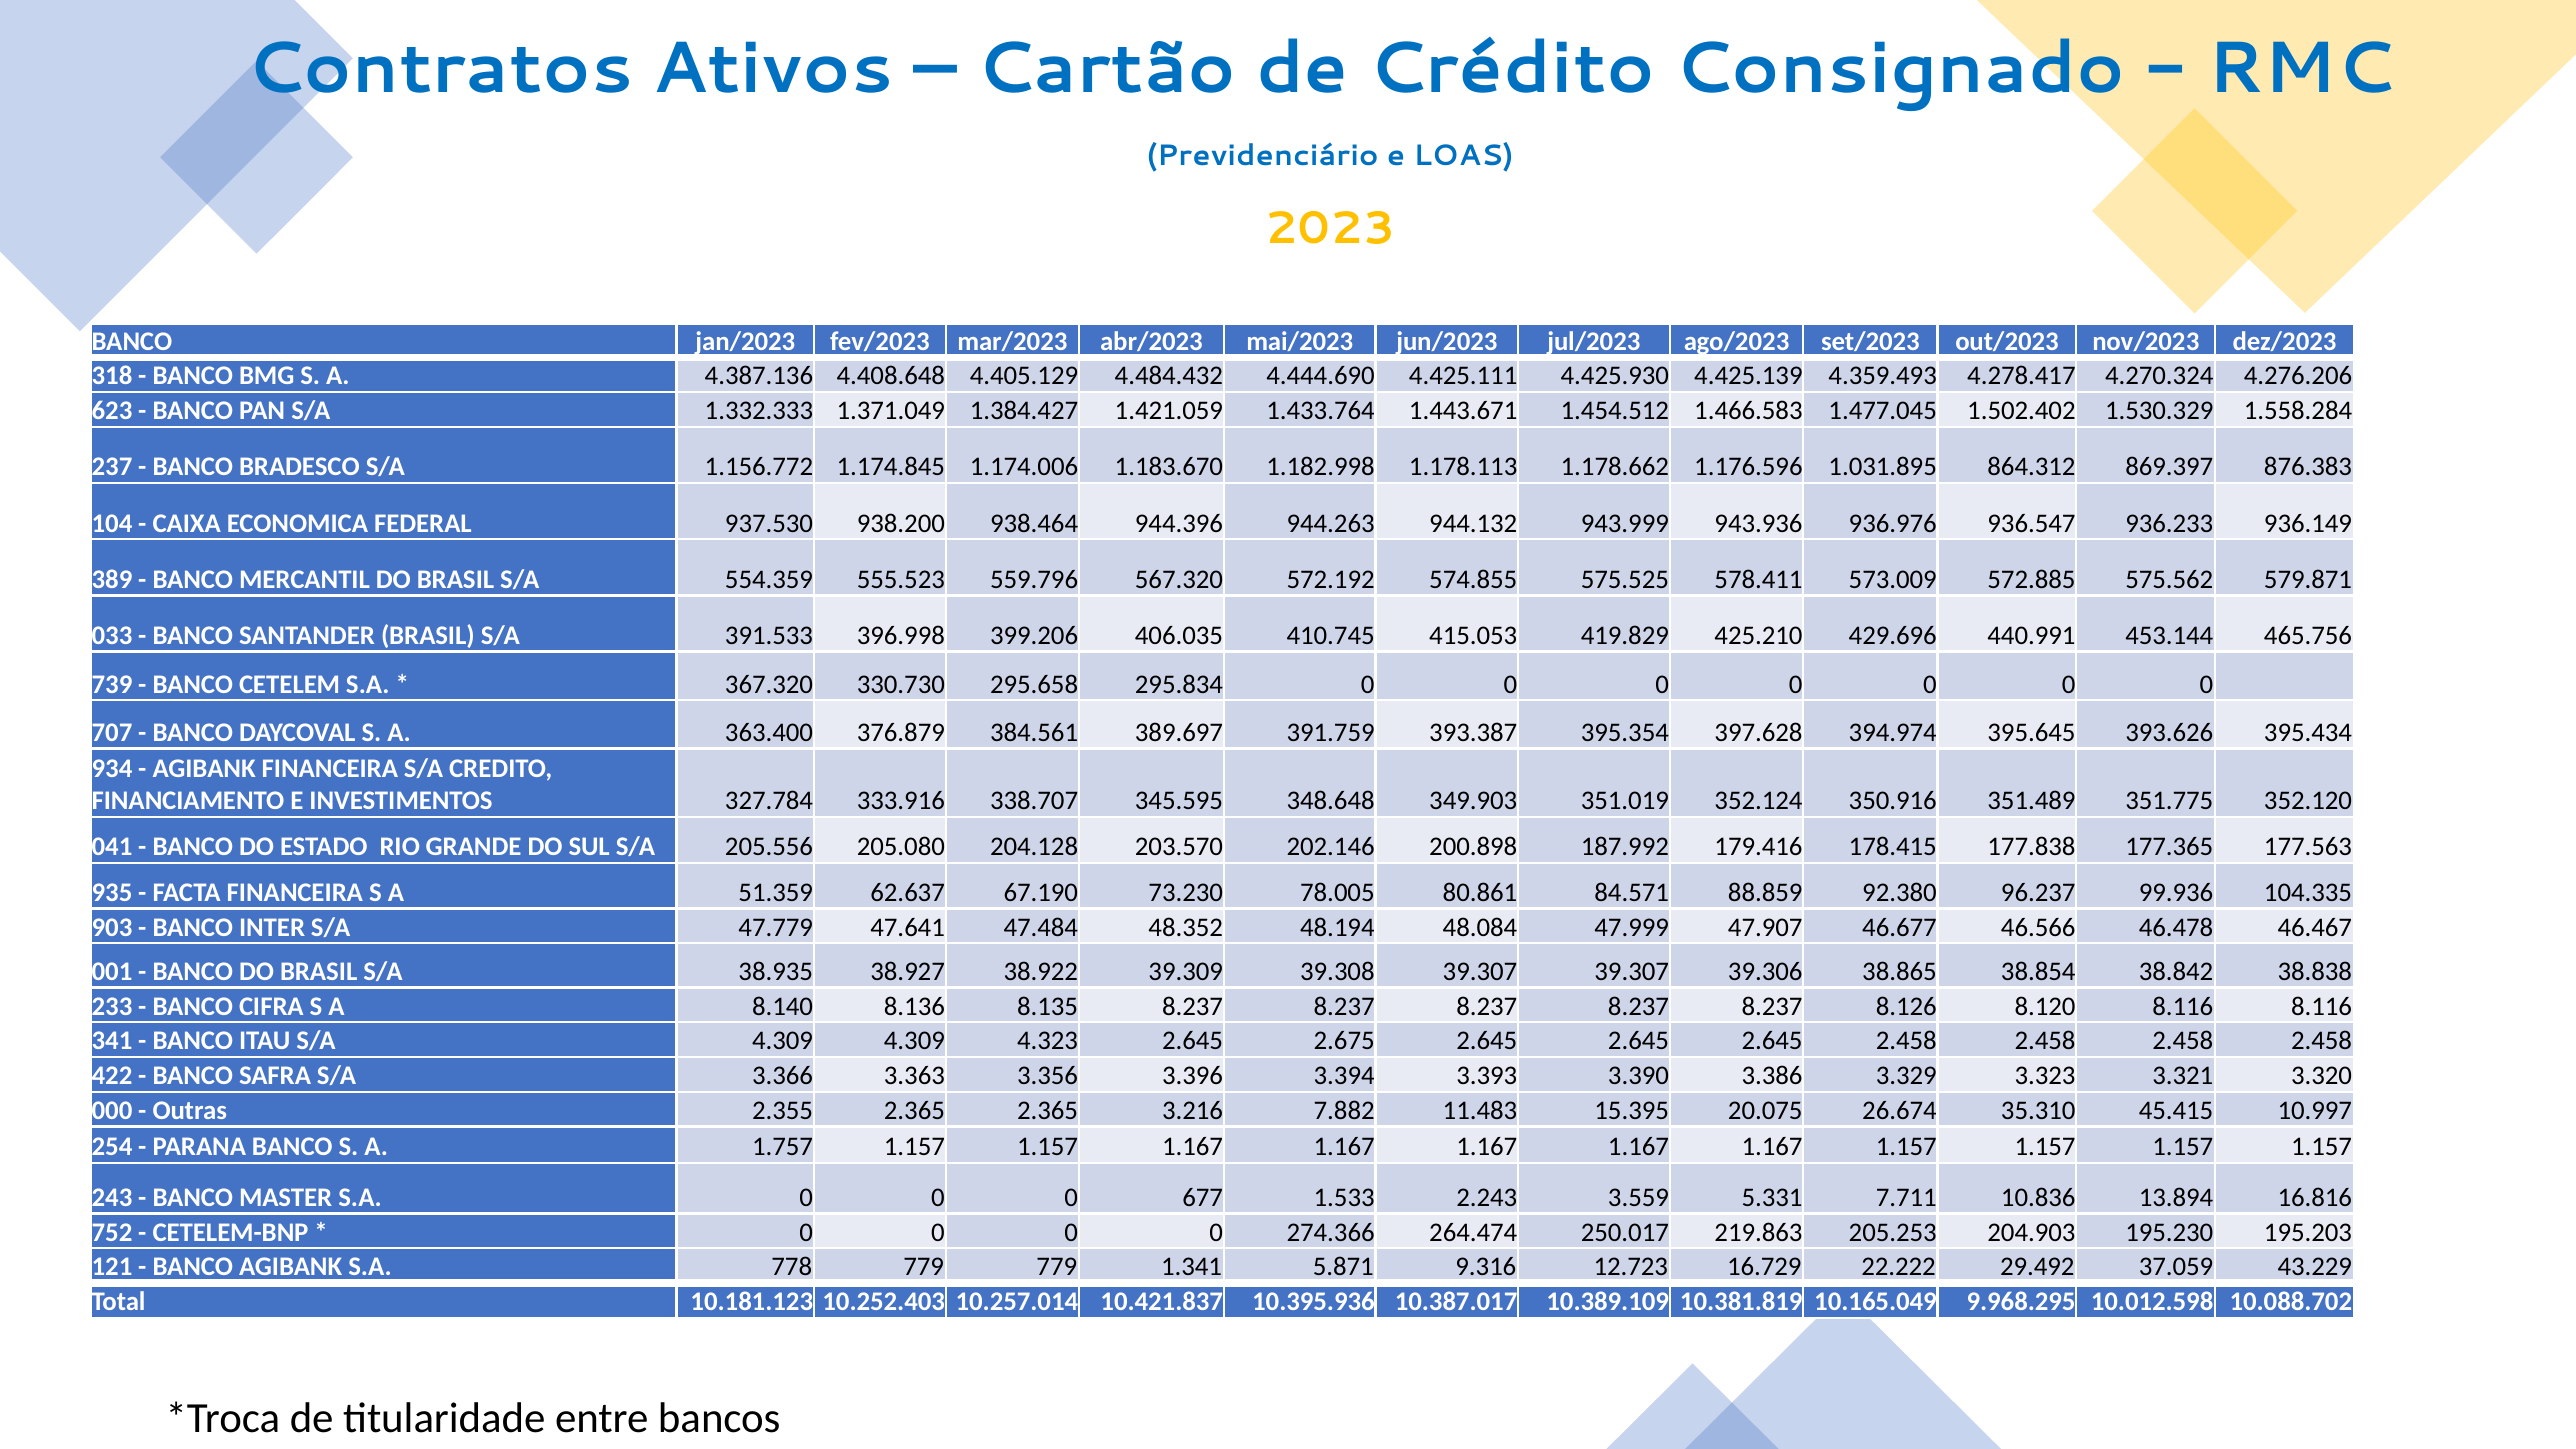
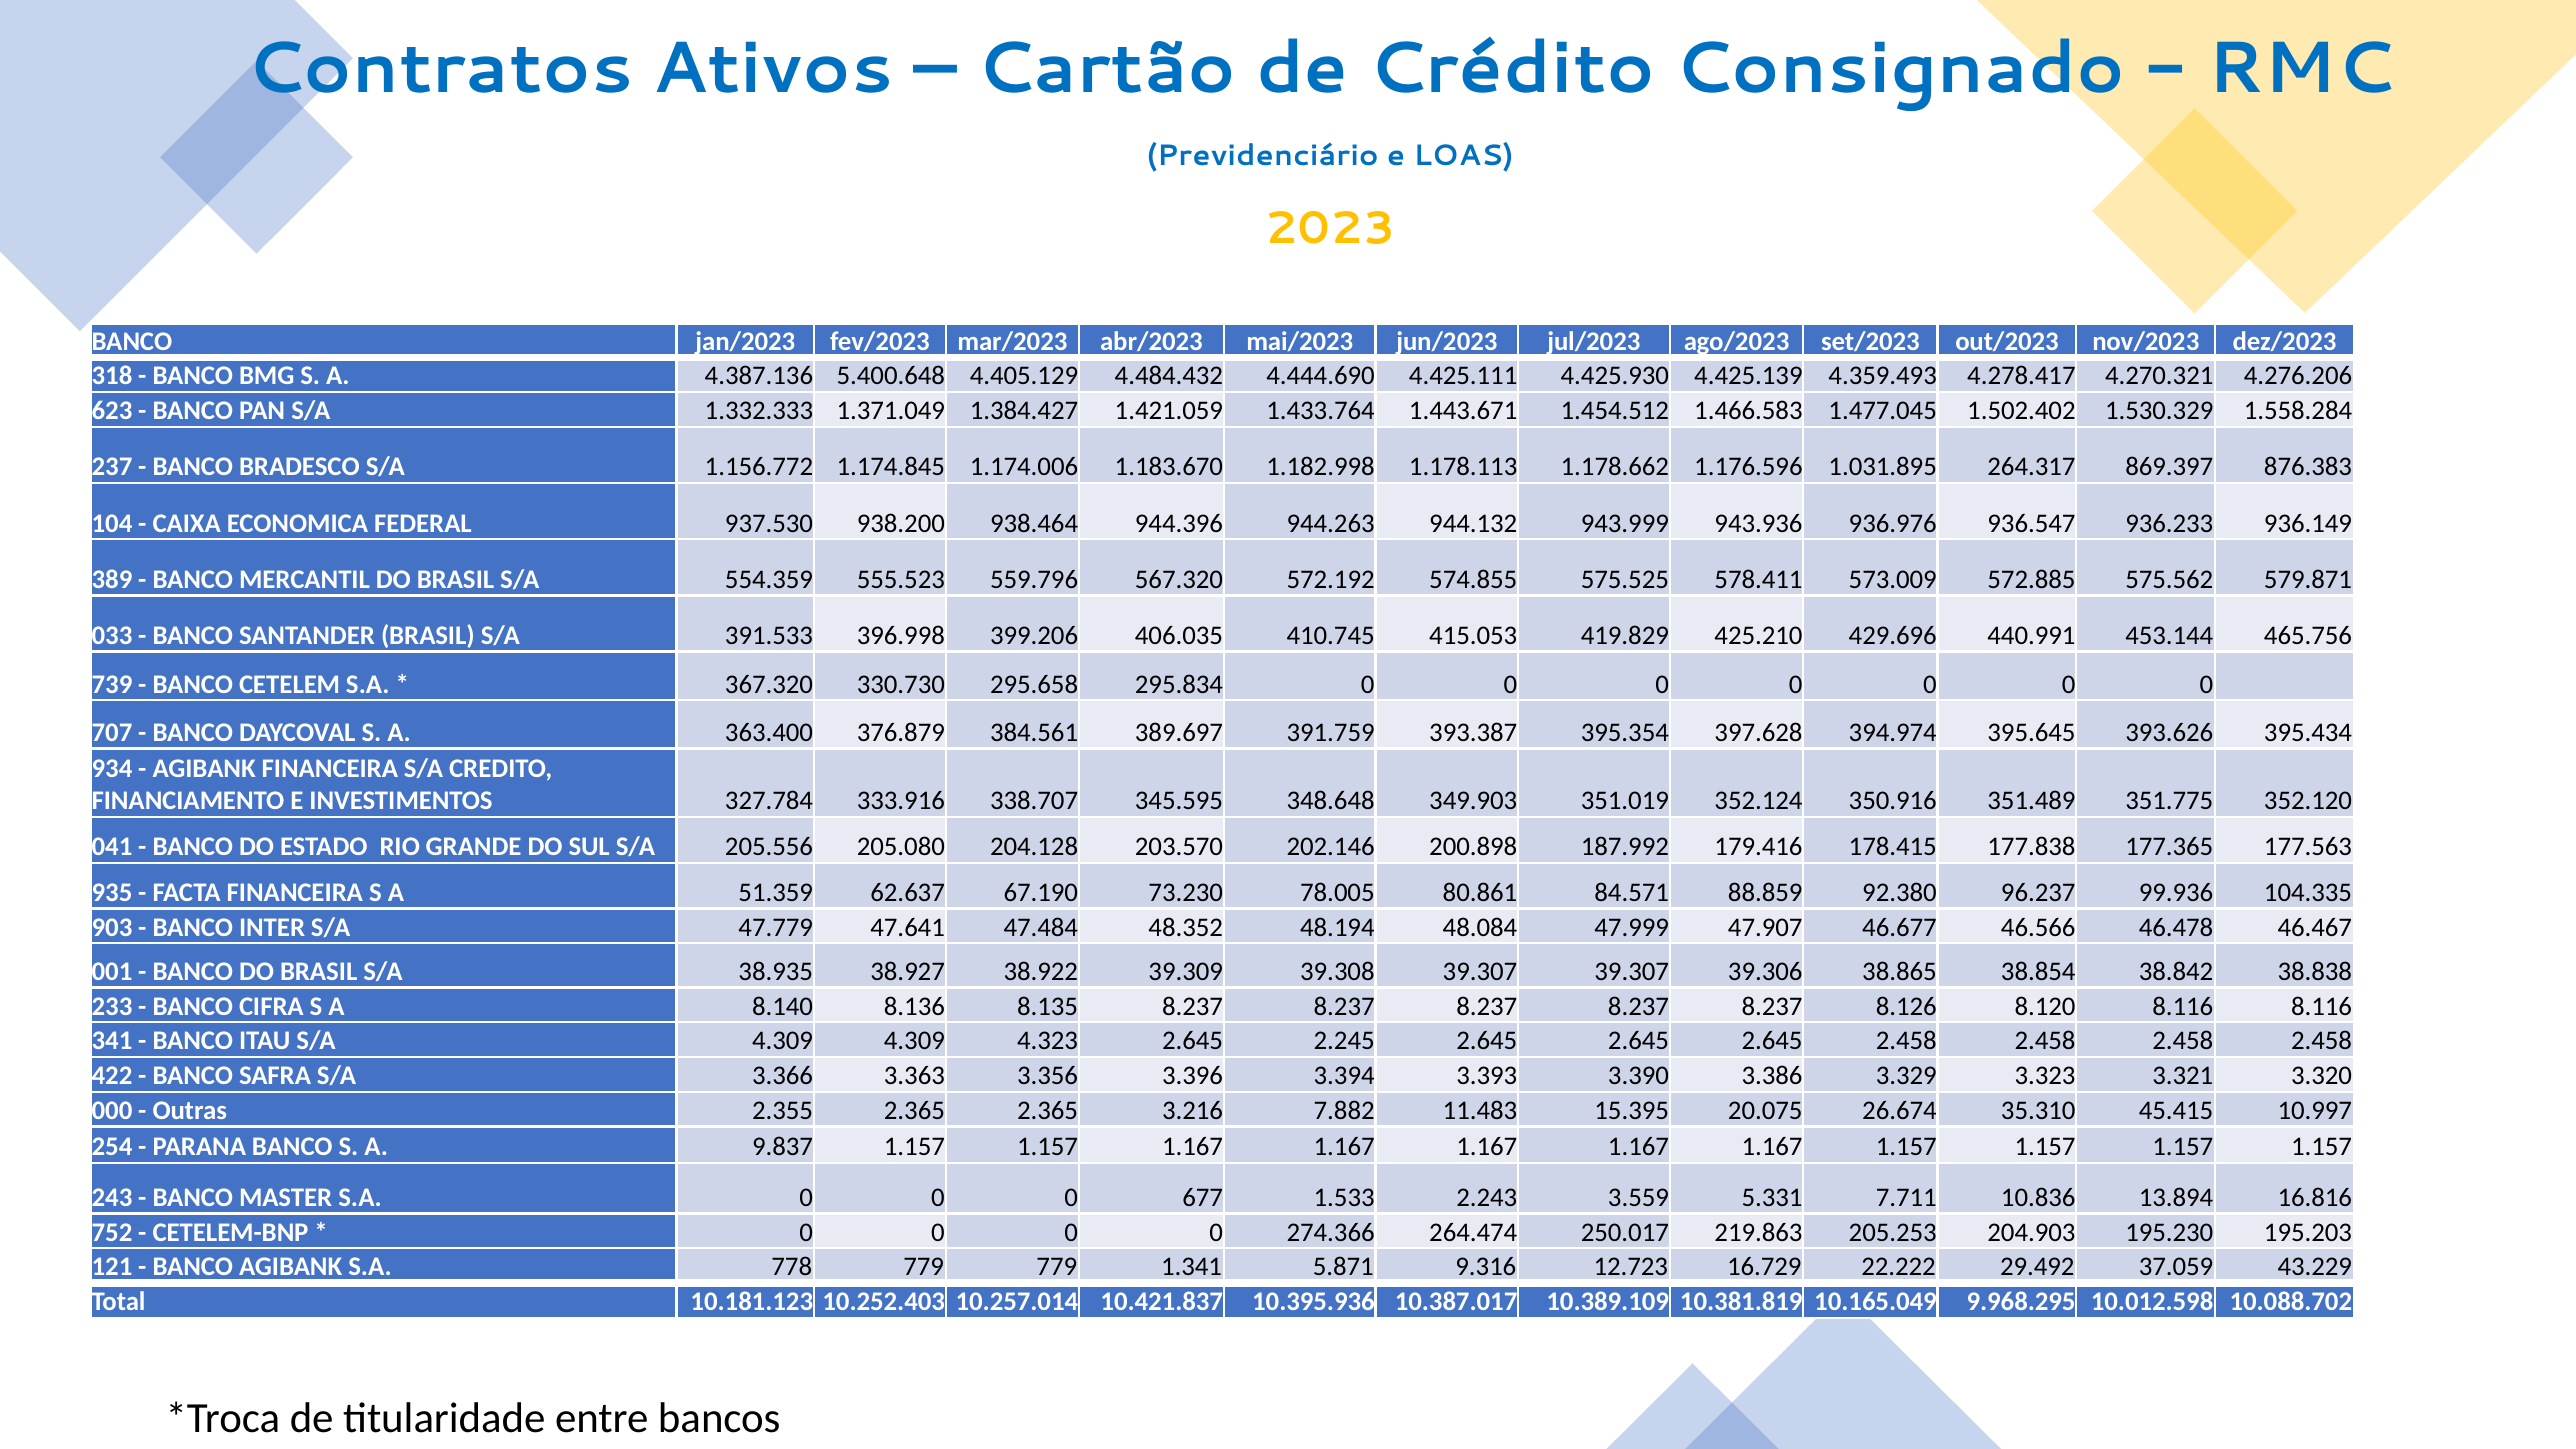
4.408.648: 4.408.648 -> 5.400.648 (891, 376)
4.270.324: 4.270.324 -> 4.270.321 (2159, 376)
864.312: 864.312 -> 264.317 (2031, 467)
2.675: 2.675 -> 2.245 (1344, 1041)
1.757: 1.757 -> 9.837 (783, 1147)
